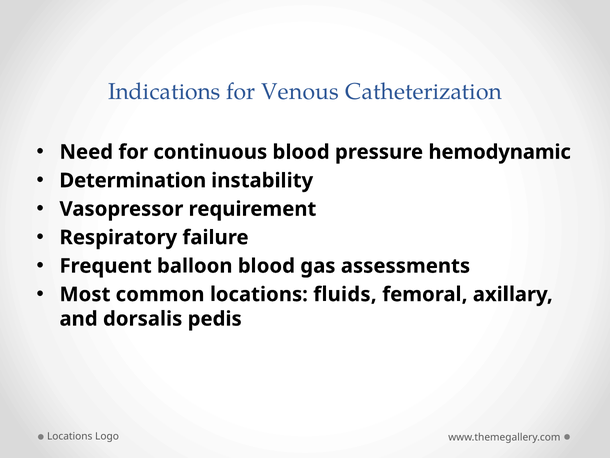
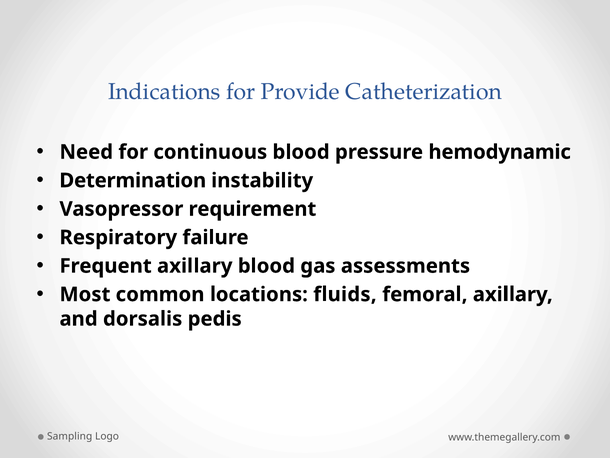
Venous: Venous -> Provide (300, 92)
Frequent balloon: balloon -> axillary (195, 266)
Locations: Locations -> Sampling (70, 436)
